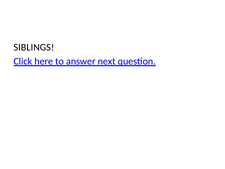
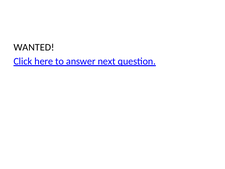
SIBLINGS: SIBLINGS -> WANTED (34, 47)
